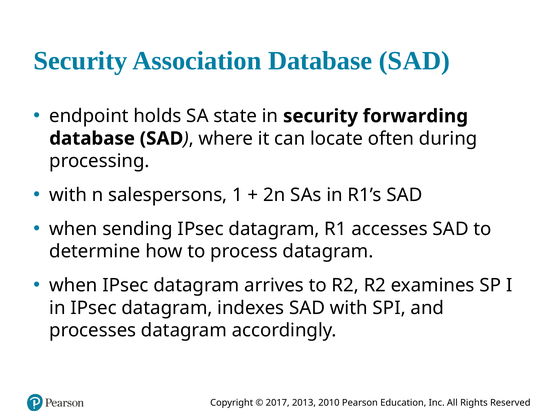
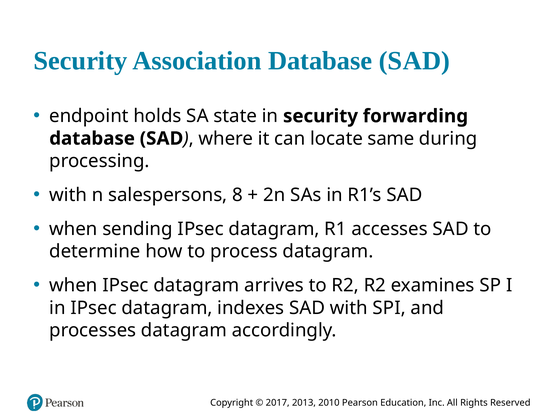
often: often -> same (391, 139)
1: 1 -> 8 (237, 195)
